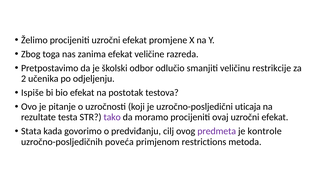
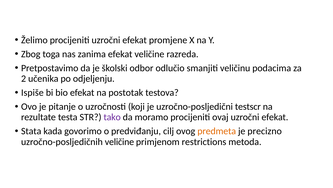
restrikcije: restrikcije -> podacima (272, 68)
uticaja: uticaja -> testscr (248, 106)
predmeta colour: purple -> orange (217, 131)
kontrole: kontrole -> precizno (265, 131)
uzročno-posljedičnih poveća: poveća -> veličine (119, 141)
